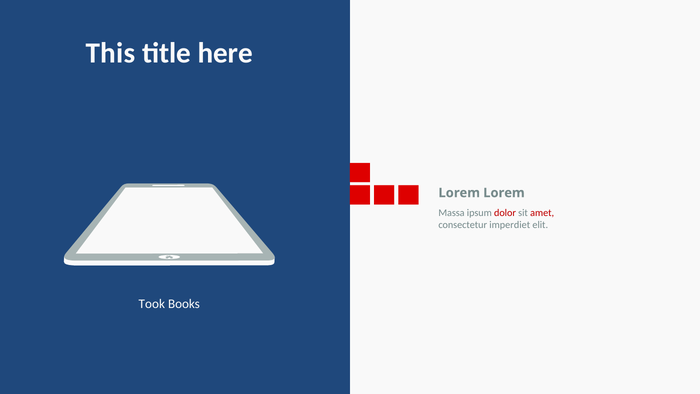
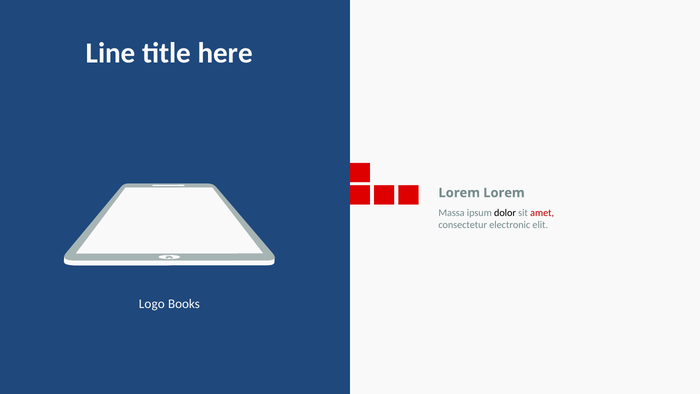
This: This -> Line (111, 53)
dolor colour: red -> black (505, 213)
imperdiet: imperdiet -> electronic (510, 225)
Took: Took -> Logo (152, 304)
